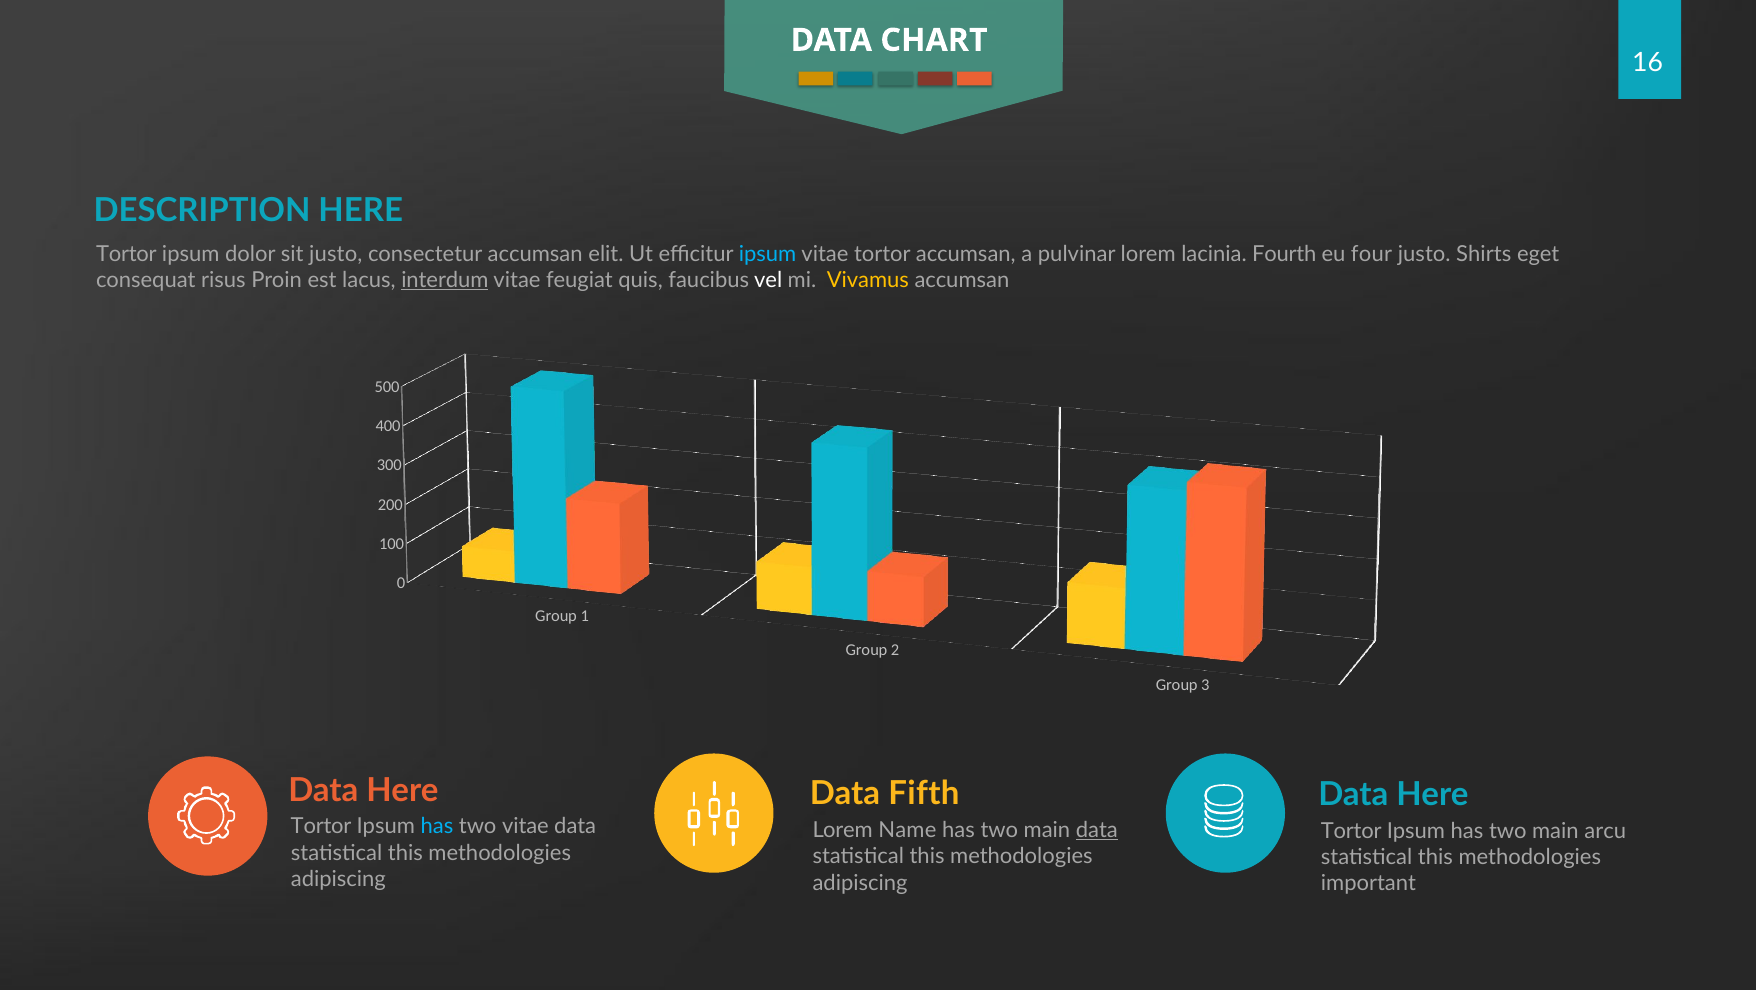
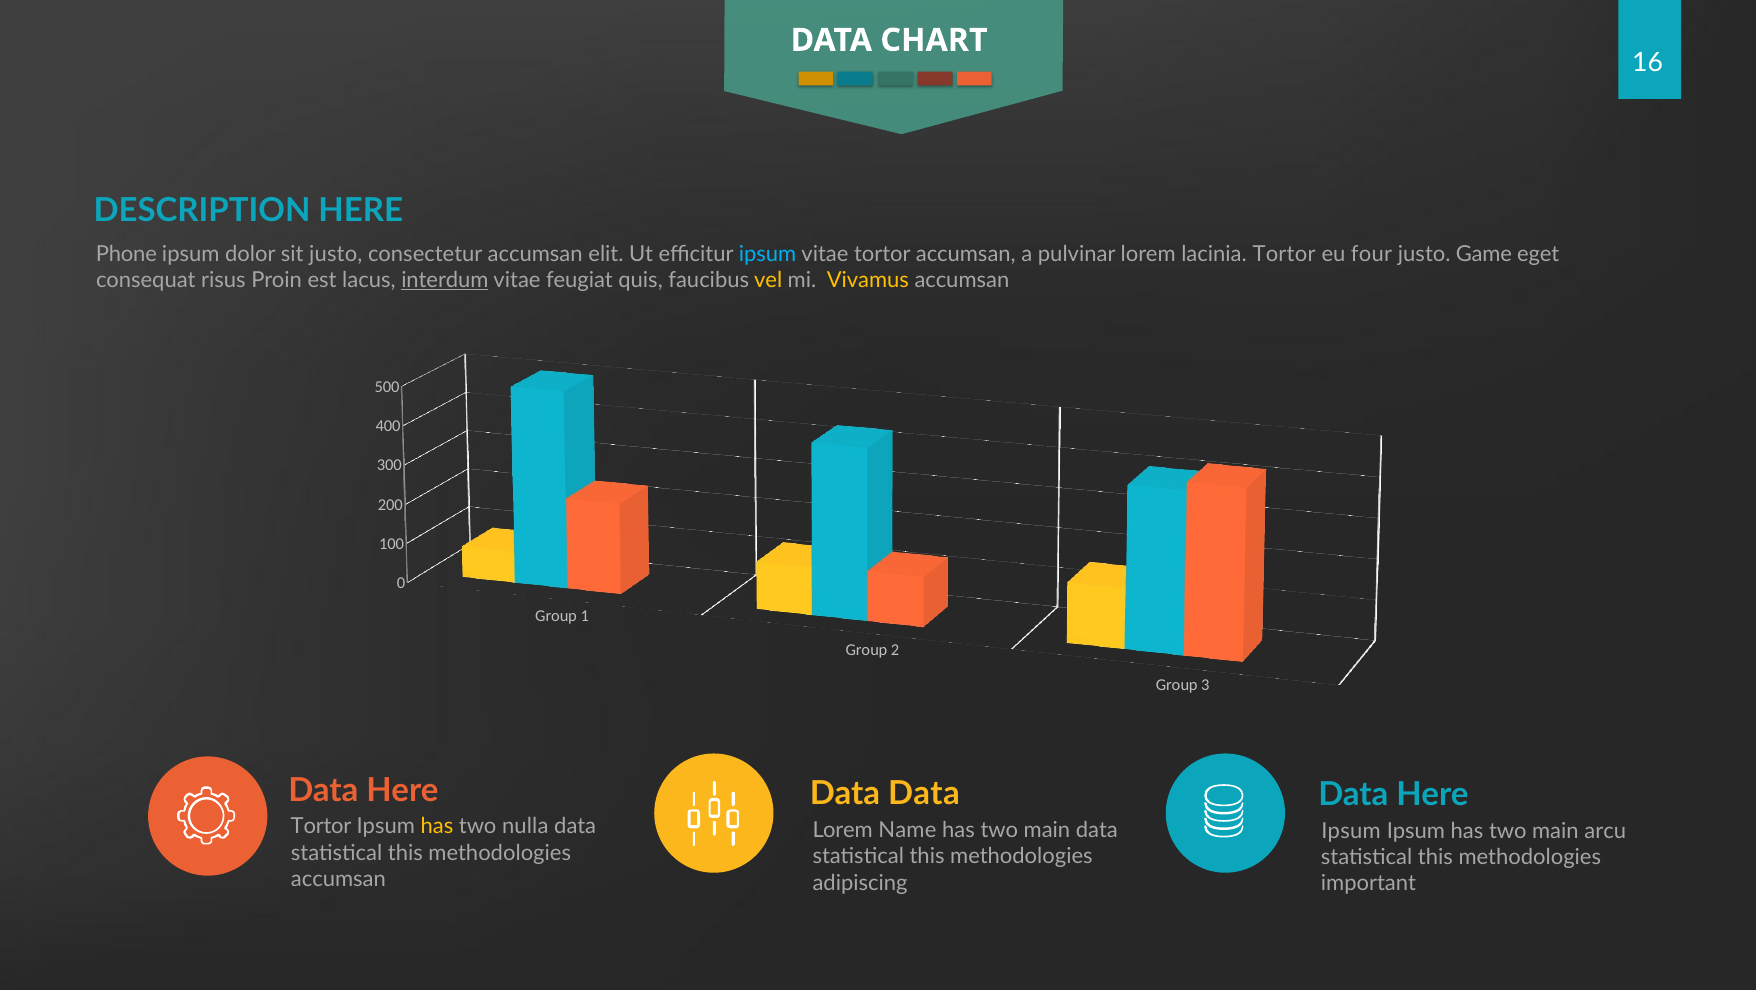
Tortor: Tortor -> Phone (126, 254)
lacinia Fourth: Fourth -> Tortor (1284, 254)
Shirts: Shirts -> Game (1484, 254)
vel colour: white -> yellow (768, 280)
Data Fifth: Fifth -> Data (924, 794)
has colour: light blue -> yellow (437, 827)
two vitae: vitae -> nulla (525, 827)
data underline: present -> none (1097, 830)
Tortor: Tortor -> Ipsum (1351, 831)
adipiscing: adipiscing -> accumsan (338, 880)
